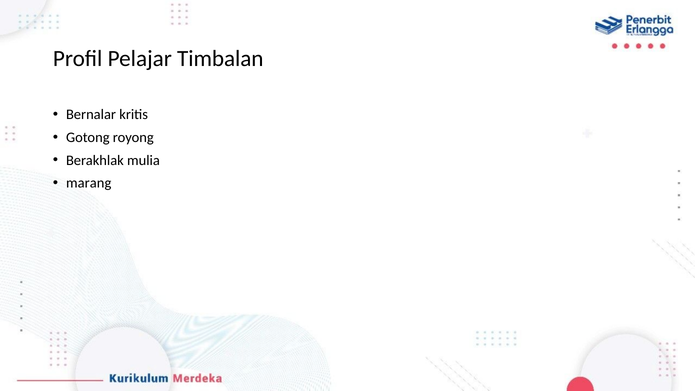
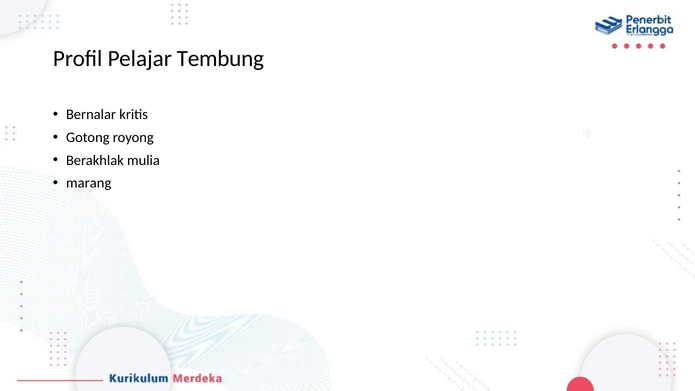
Timbalan: Timbalan -> Tembung (220, 58)
